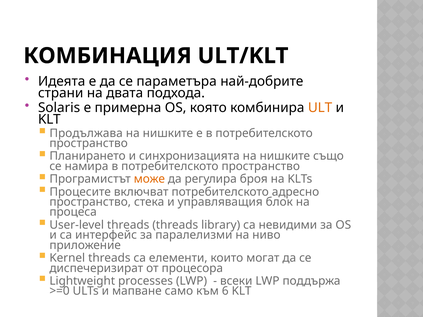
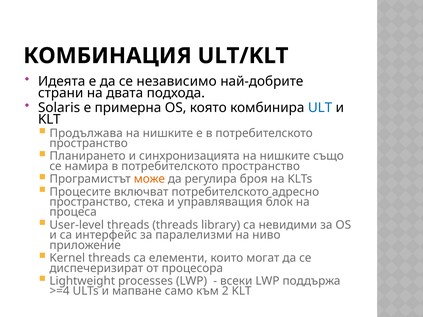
параметъра: параметъра -> независимо (177, 81)
ULT colour: orange -> blue (320, 108)
>=0: >=0 -> >=4 (60, 291)
6: 6 -> 2 (225, 291)
